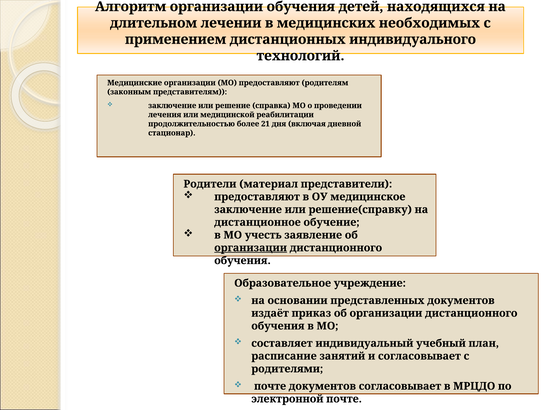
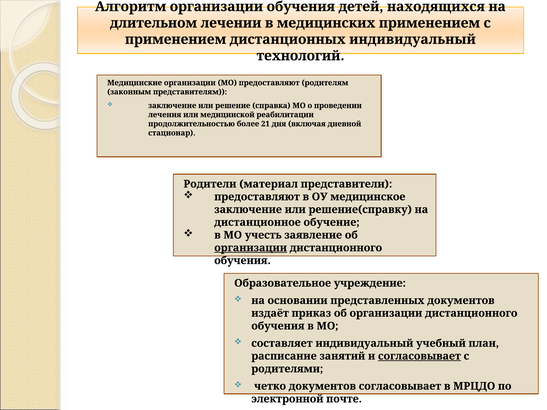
медицинских необходимых: необходимых -> применением (429, 23)
дистанционных индивидуального: индивидуального -> индивидуальный (413, 39)
согласовывает underline: none -> present (419, 356)
почте: почте -> четко (270, 386)
